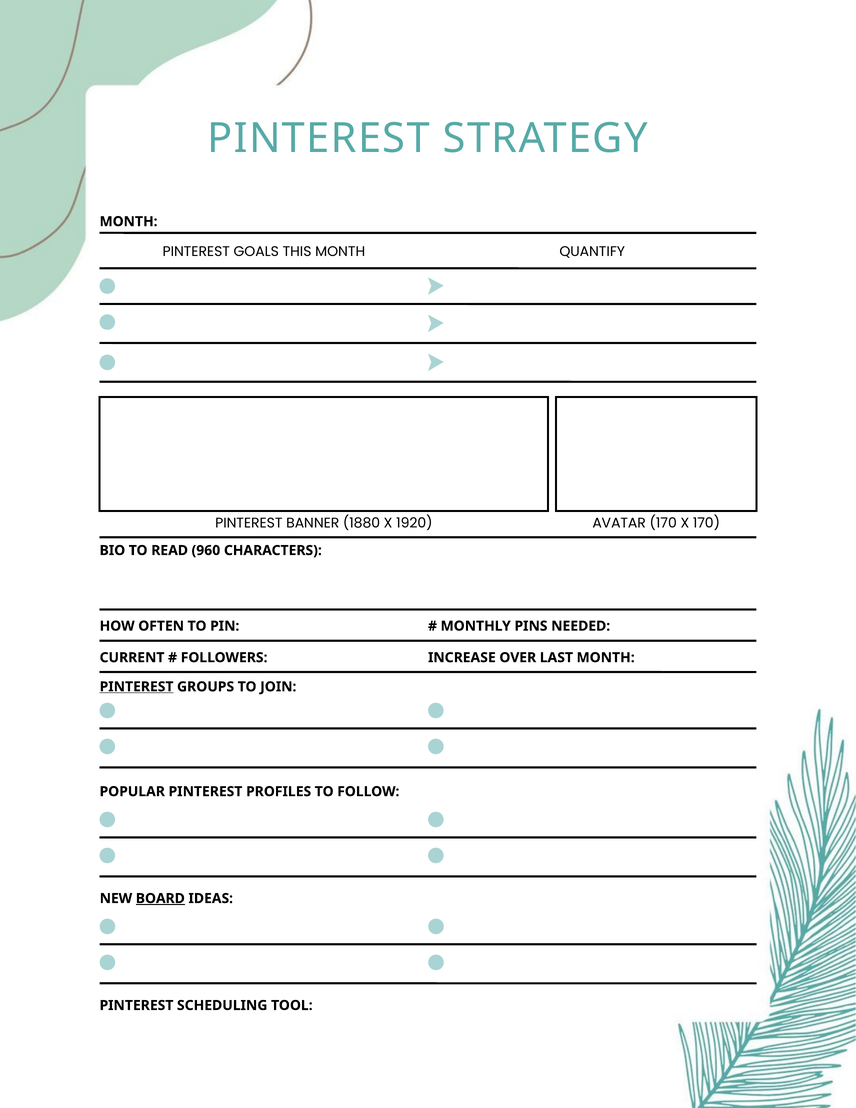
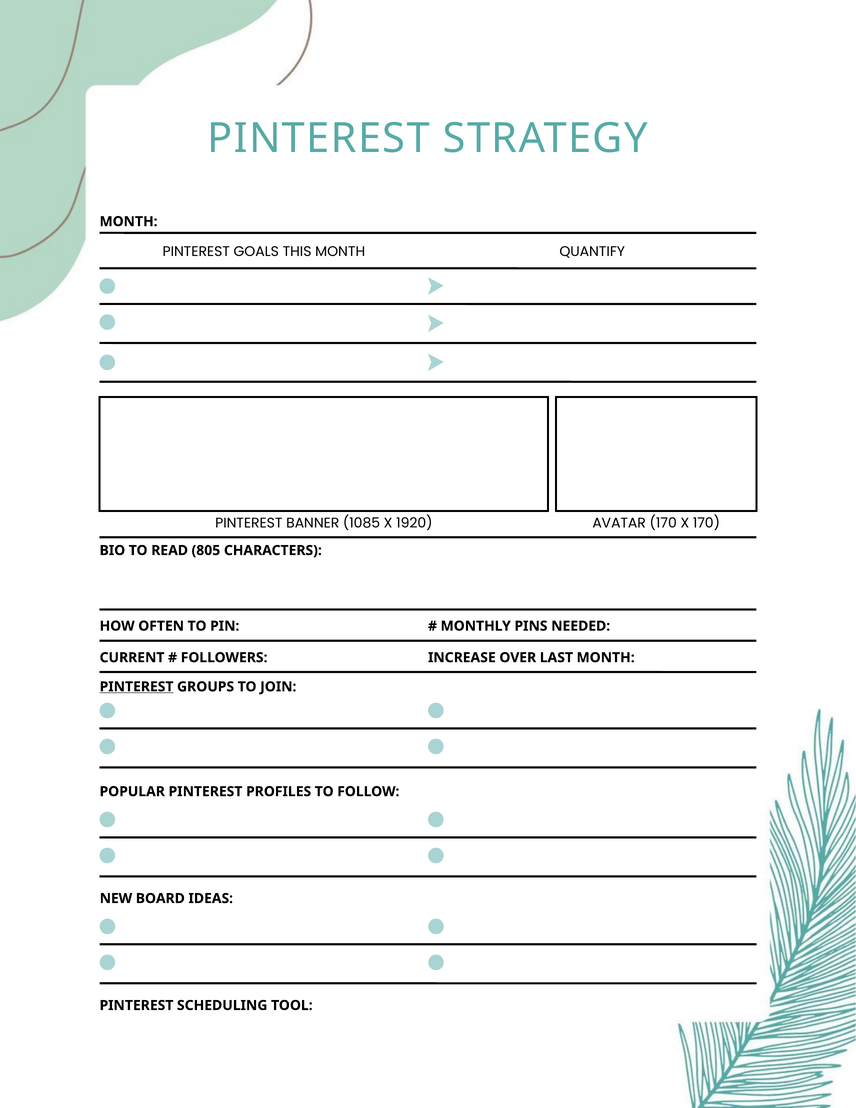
1880: 1880 -> 1085 (362, 523)
960: 960 -> 805 (206, 550)
BOARD underline: present -> none (160, 898)
